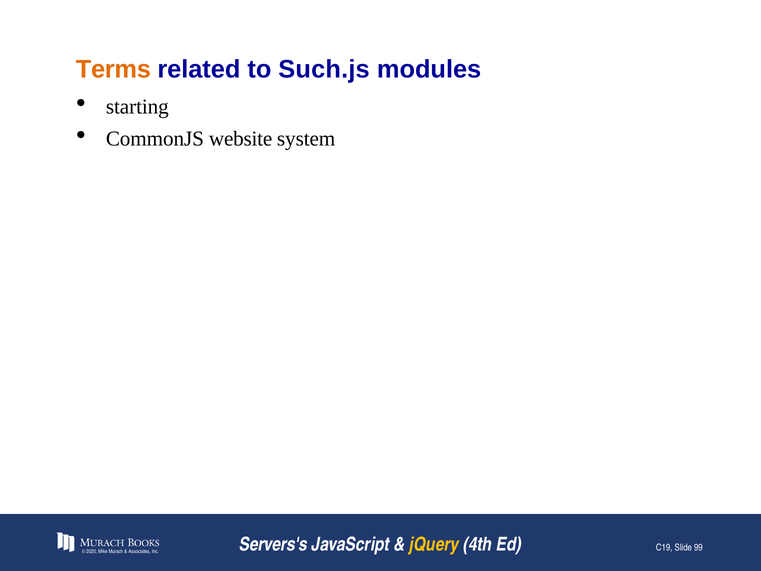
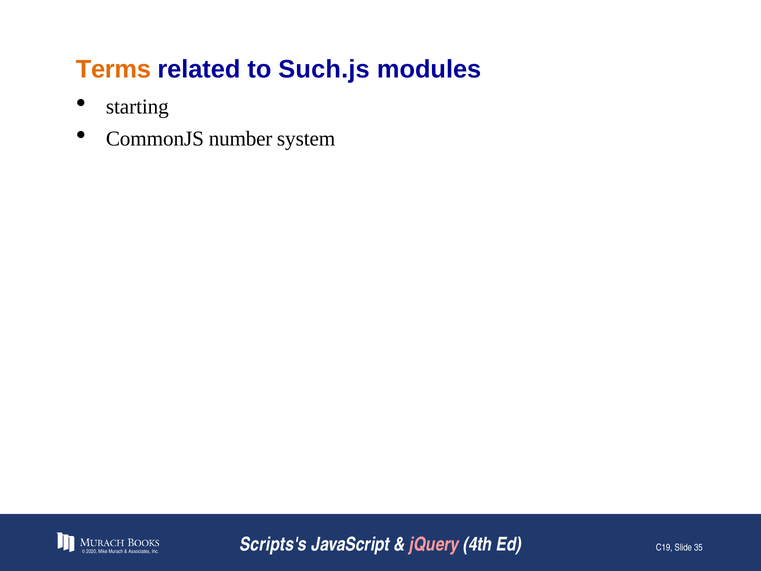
website: website -> number (241, 138)
Servers's: Servers's -> Scripts's (273, 544)
jQuery colour: yellow -> pink (434, 544)
99: 99 -> 35 (698, 548)
